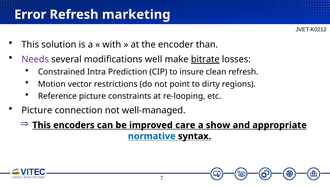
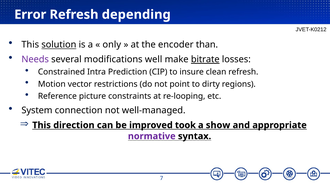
marketing: marketing -> depending (136, 15)
solution underline: none -> present (59, 45)
with: with -> only (112, 45)
Picture: Picture -> System (37, 110)
encoders: encoders -> direction (74, 125)
care: care -> took (185, 125)
normative colour: blue -> purple (152, 136)
